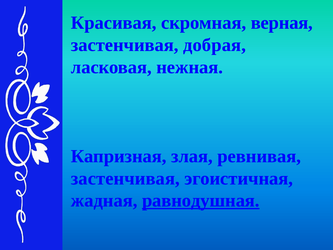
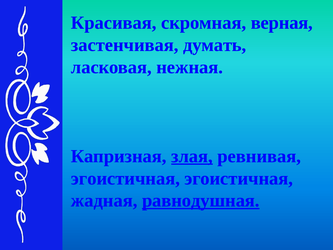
добрая: добрая -> думать (215, 45)
злая underline: none -> present (192, 156)
застенчивая: застенчивая -> эгоистичная (125, 178)
